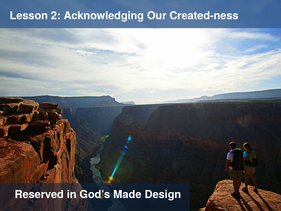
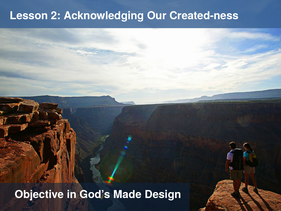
Reserved: Reserved -> Objective (39, 194)
